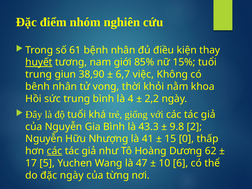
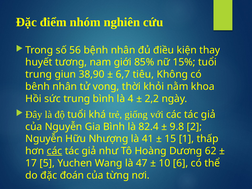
61: 61 -> 56 (75, 50)
huyết underline: present -> none (39, 62)
việc: việc -> tiêu (143, 74)
43.3: 43.3 -> 82.4 (149, 127)
0: 0 -> 1 (186, 139)
đặc ngày: ngày -> đoán (72, 175)
